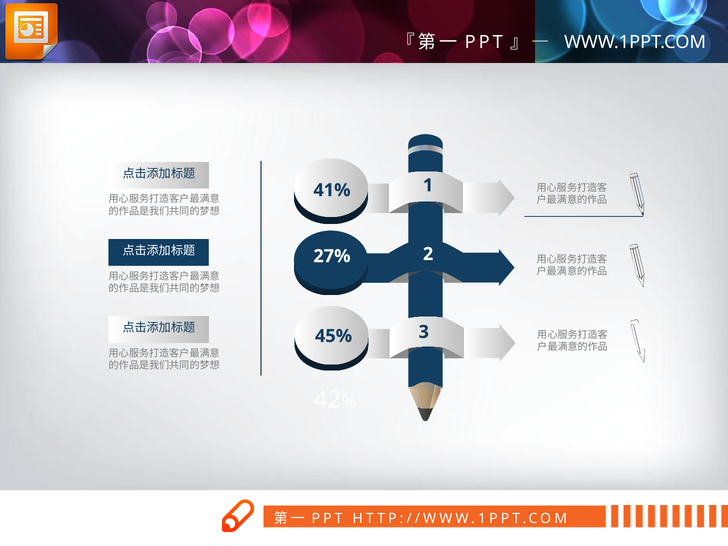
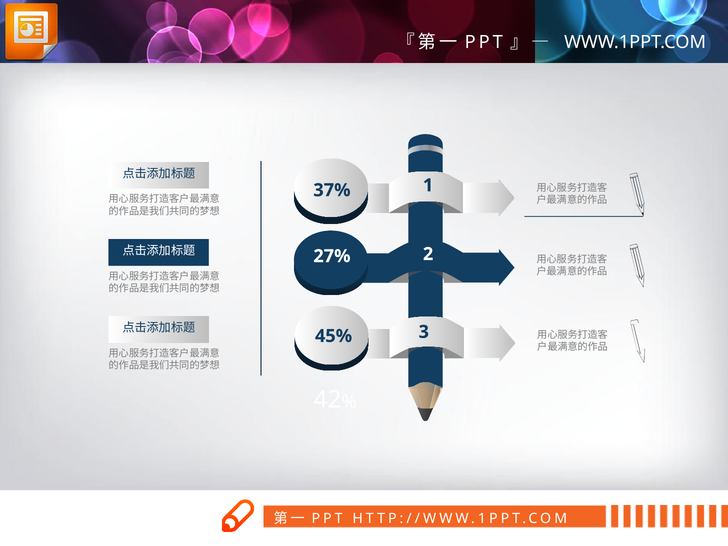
41%: 41% -> 37% (332, 190)
